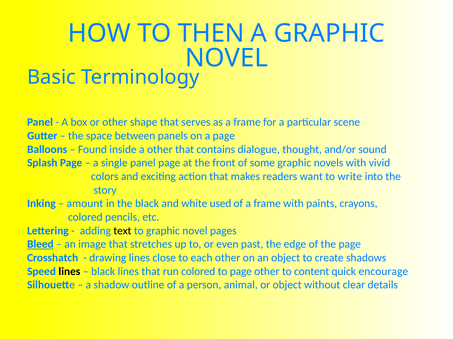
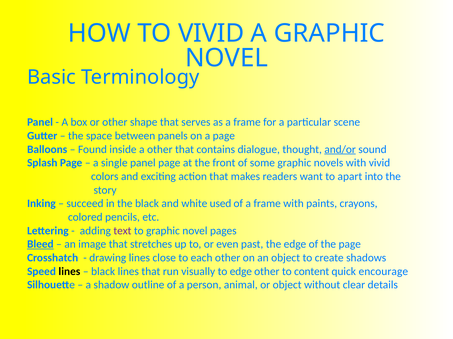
TO THEN: THEN -> VIVID (211, 33)
and/or underline: none -> present (340, 150)
write: write -> apart (350, 177)
amount: amount -> succeed (85, 204)
text colour: black -> purple (122, 231)
run colored: colored -> visually (198, 272)
to page: page -> edge (241, 272)
